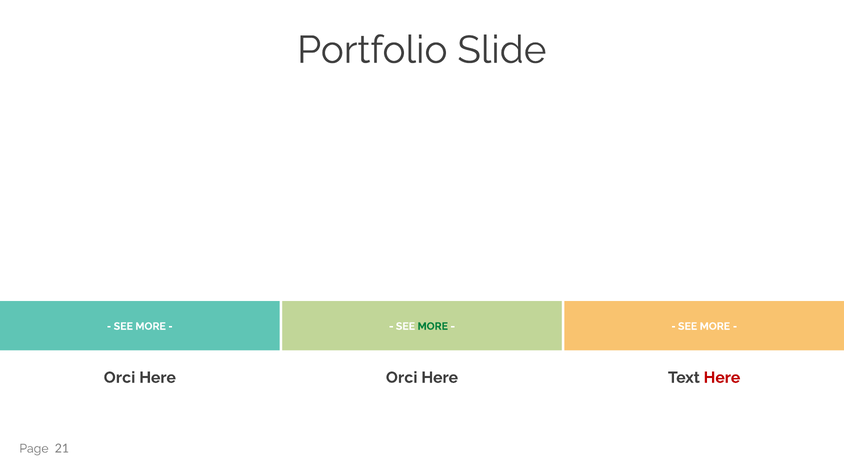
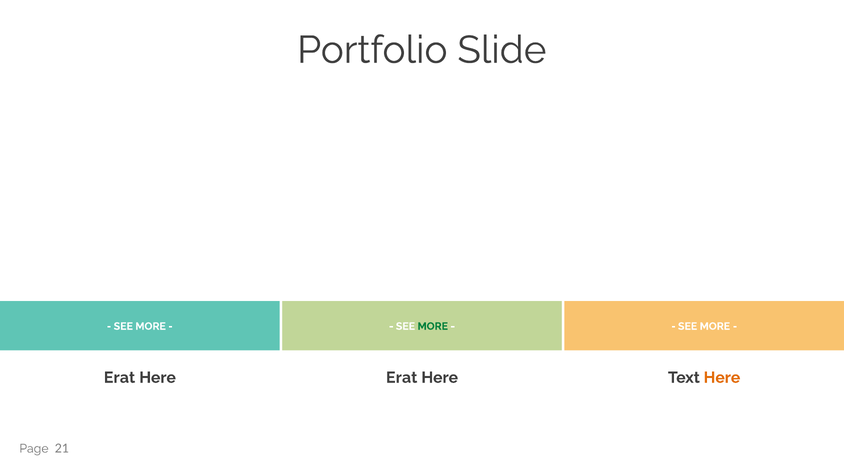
Orci: Orci -> Erat (119, 377)
Here Orci: Orci -> Erat (402, 377)
Here colour: red -> orange (722, 377)
